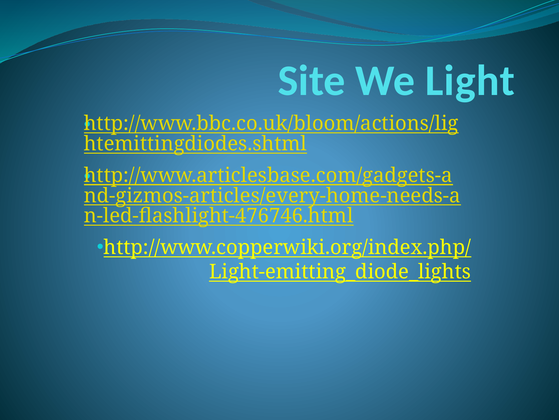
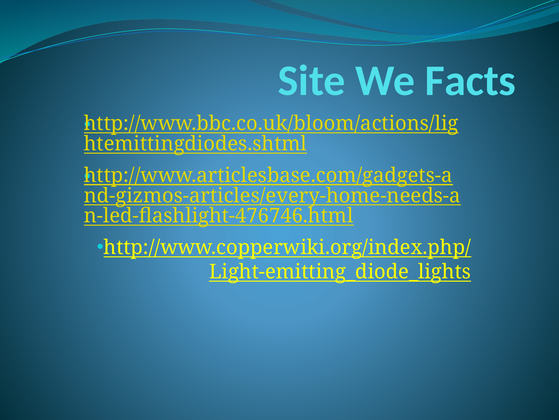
Light: Light -> Facts (470, 81)
